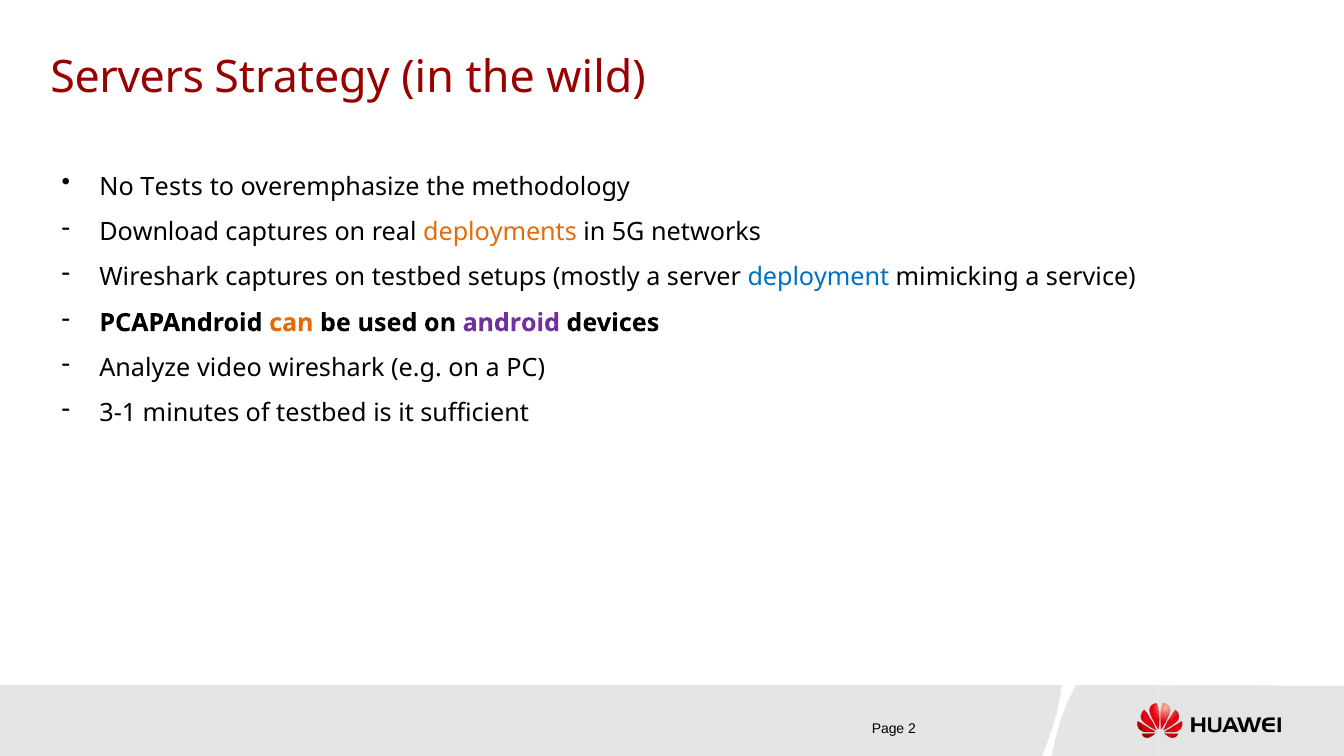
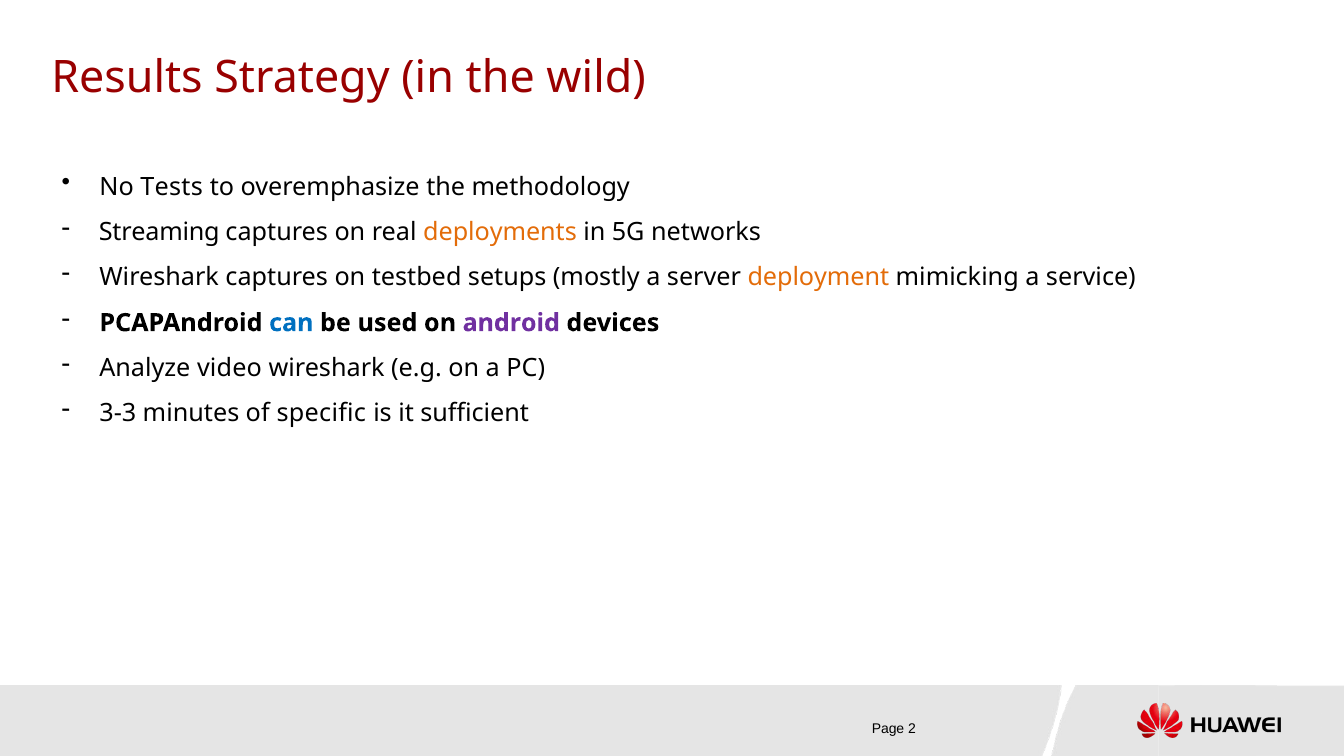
Servers: Servers -> Results (127, 78)
Download: Download -> Streaming (159, 232)
deployment colour: blue -> orange (818, 277)
can colour: orange -> blue (291, 323)
3-1: 3-1 -> 3-3 (118, 413)
of testbed: testbed -> specific (321, 413)
